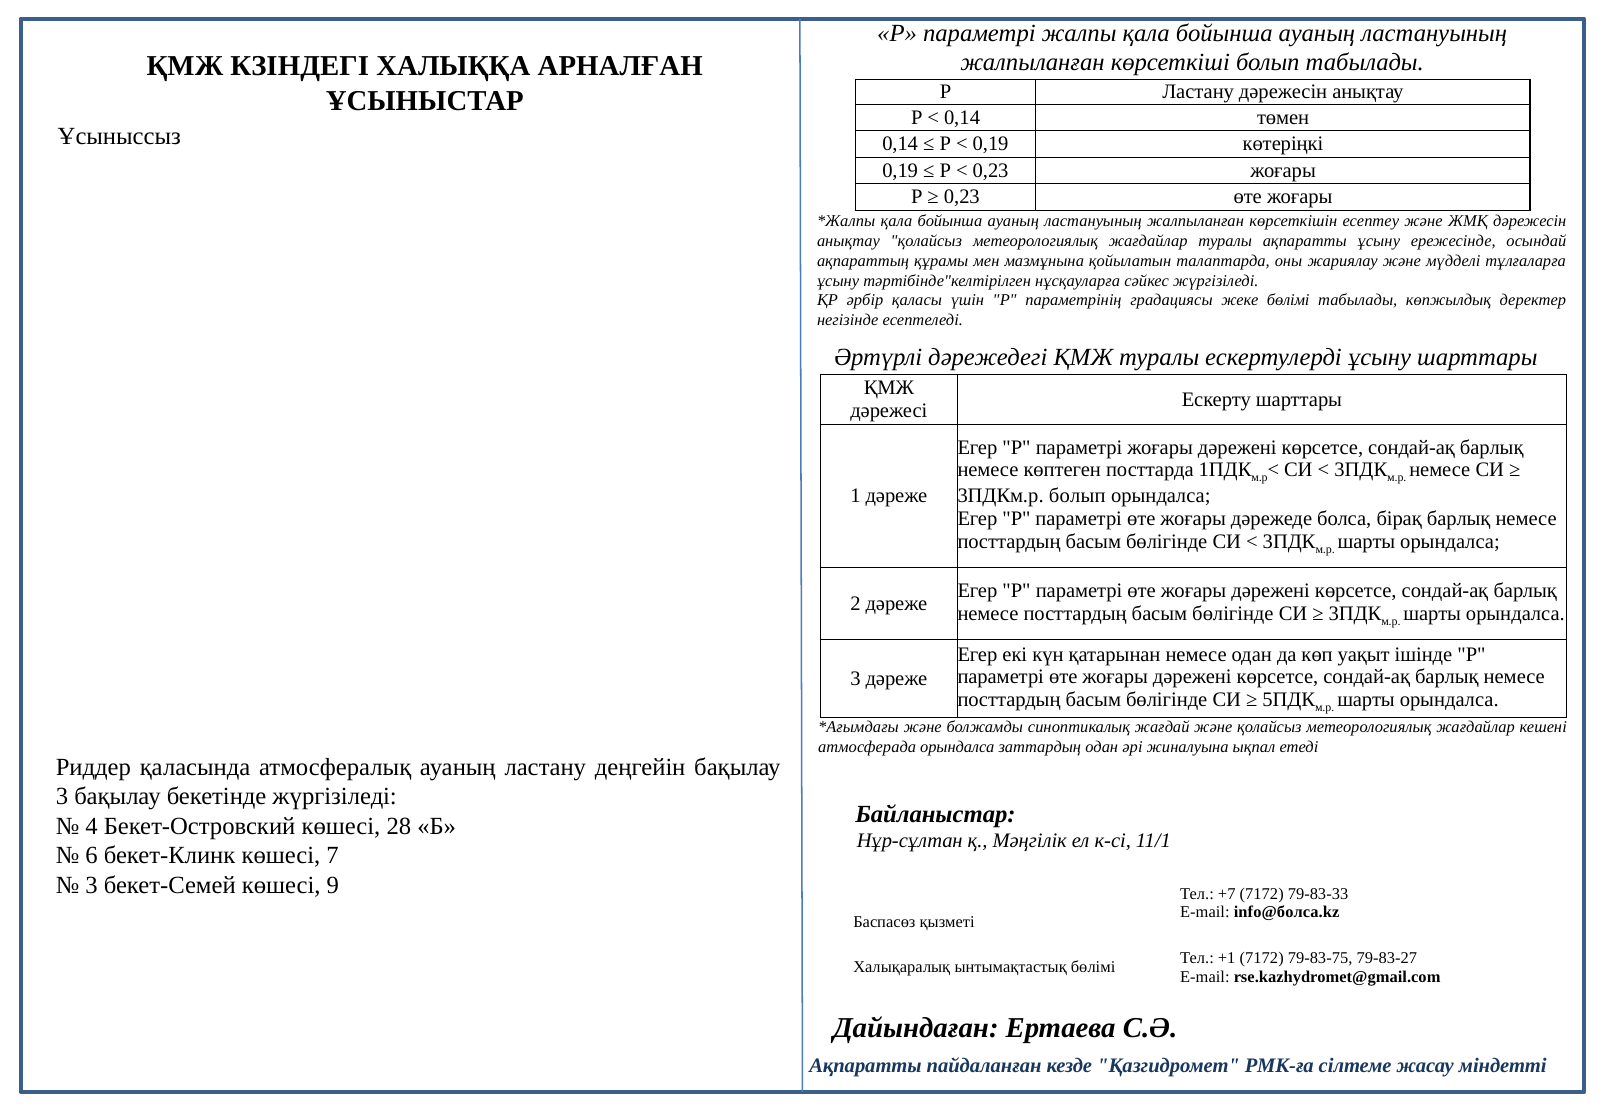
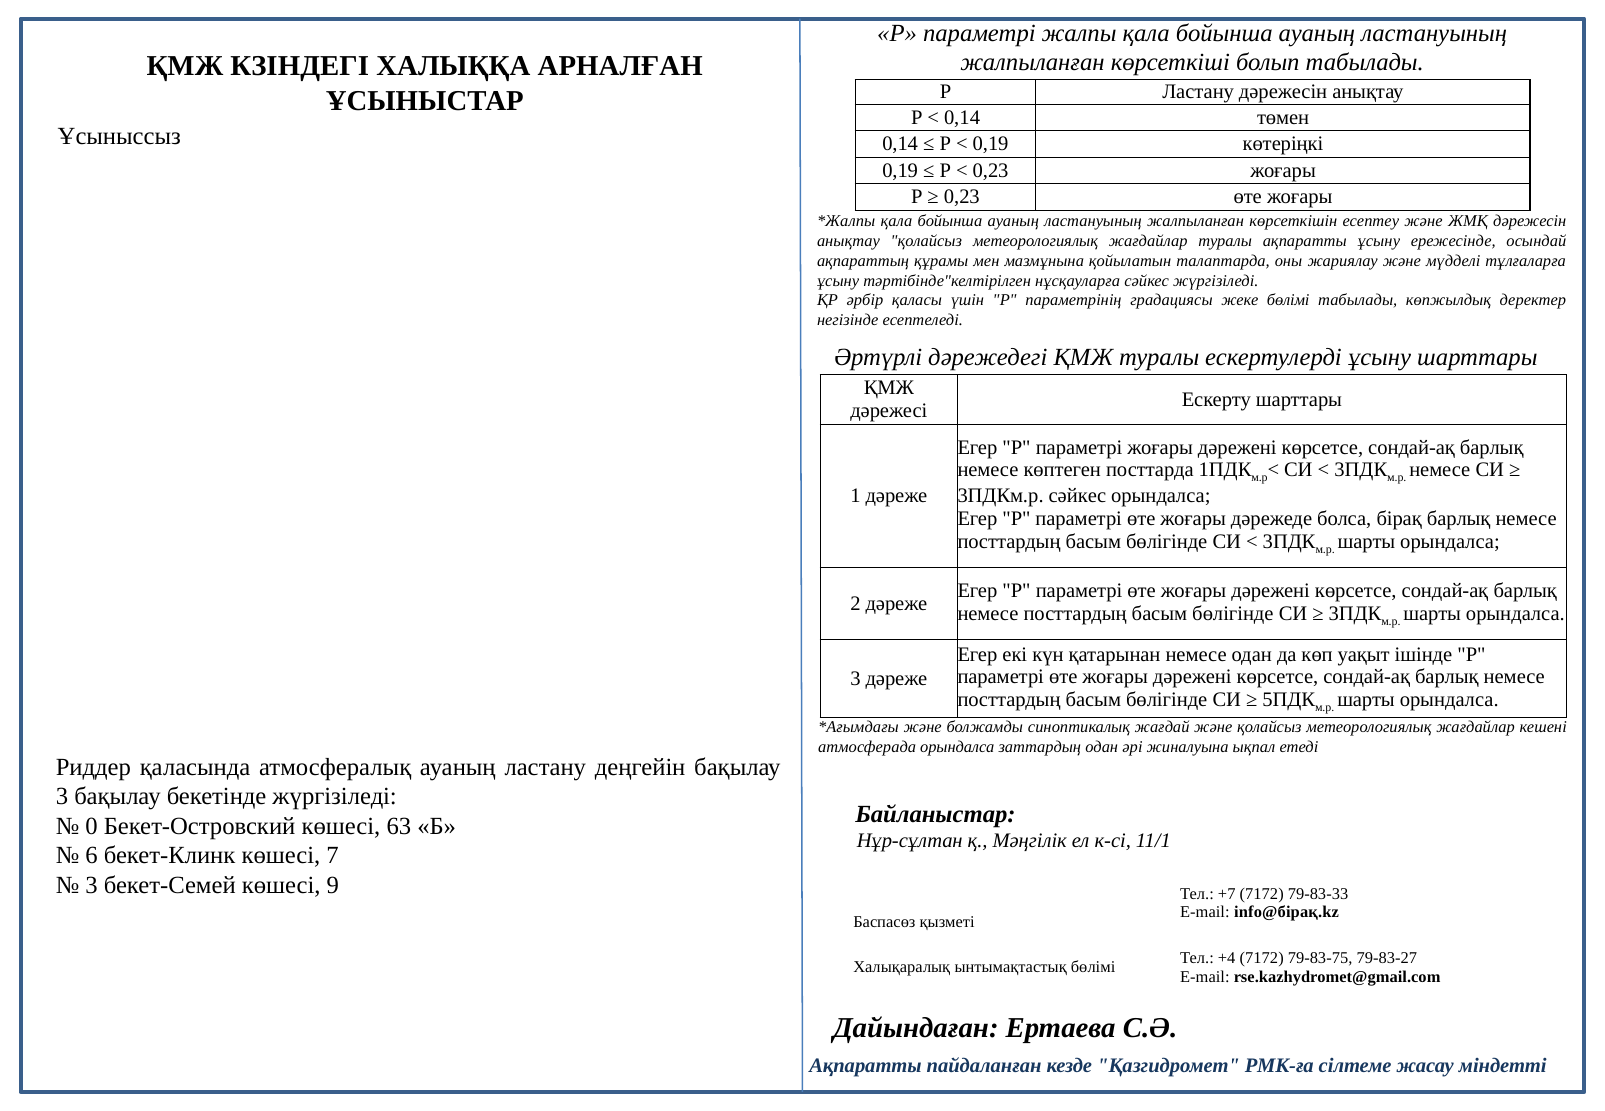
3ПДКм.р болып: болып -> сәйкес (1077, 496)
4: 4 -> 0 (92, 826)
28: 28 -> 63 (399, 826)
info@болса.kz: info@болса.kz -> info@бірақ.kz (1287, 913)
+1: +1 -> +4 (1227, 958)
